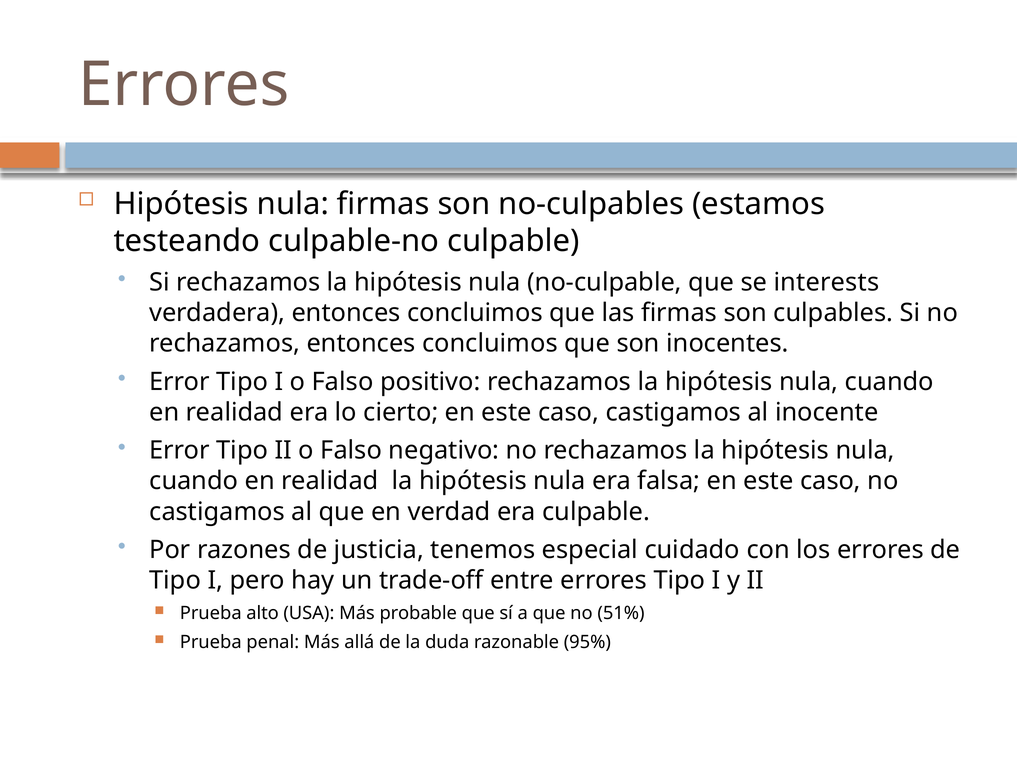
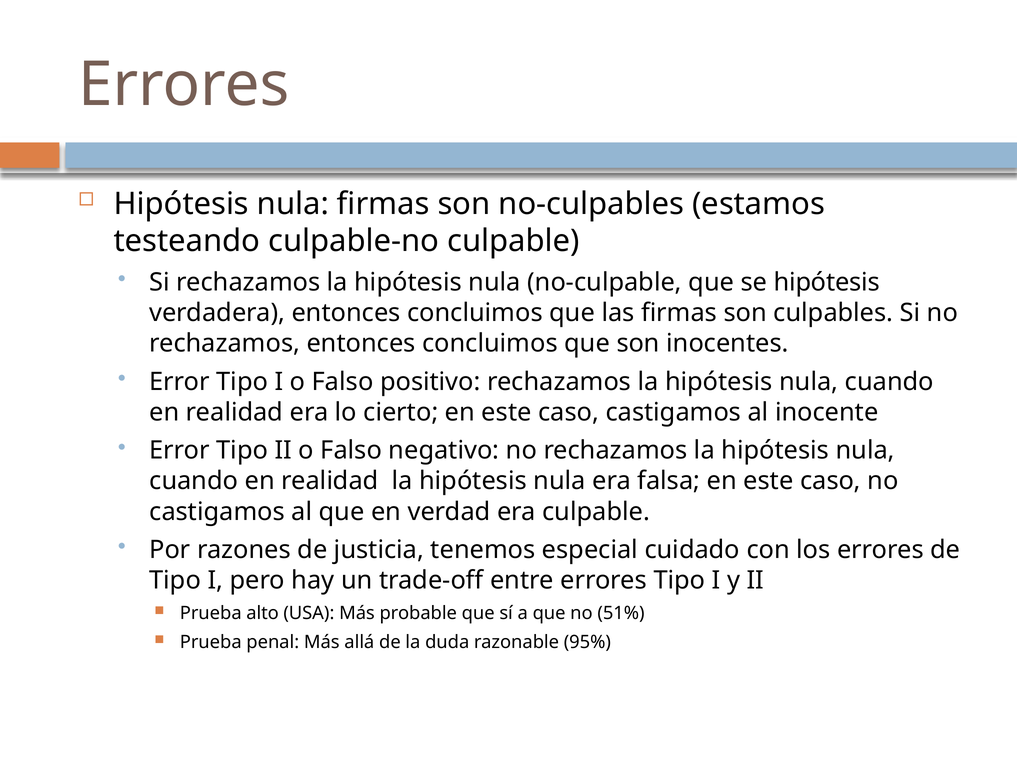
se interests: interests -> hipótesis (827, 282)
